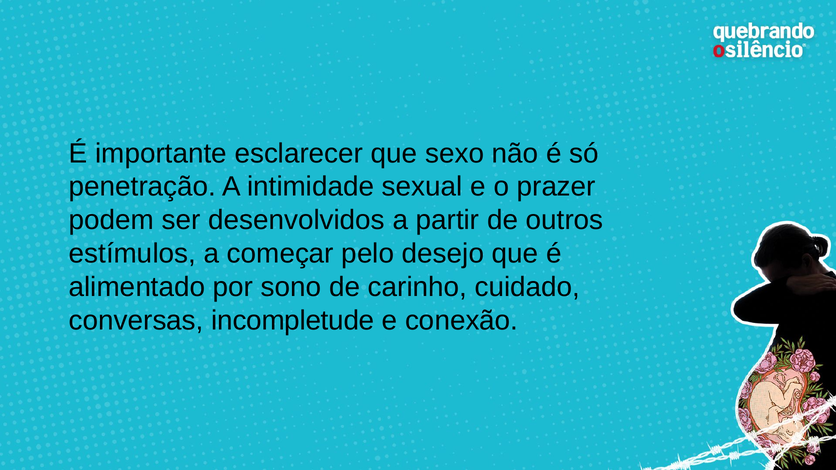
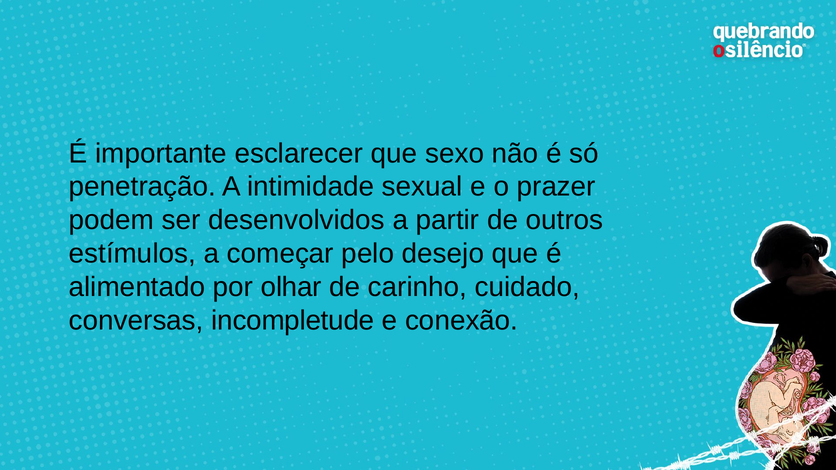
sono: sono -> olhar (291, 287)
